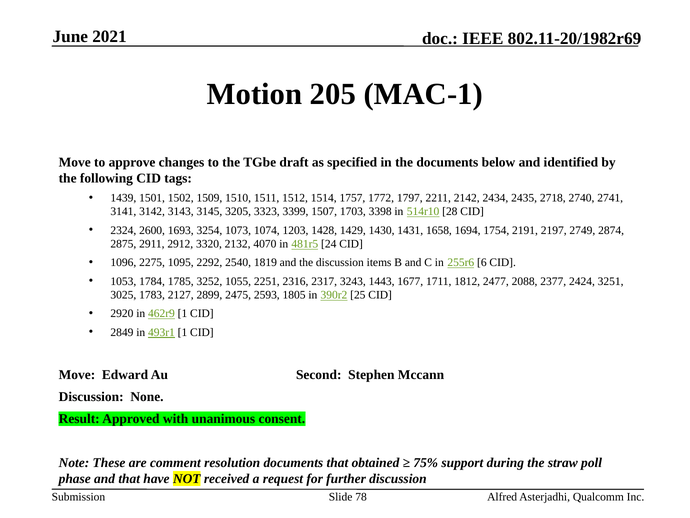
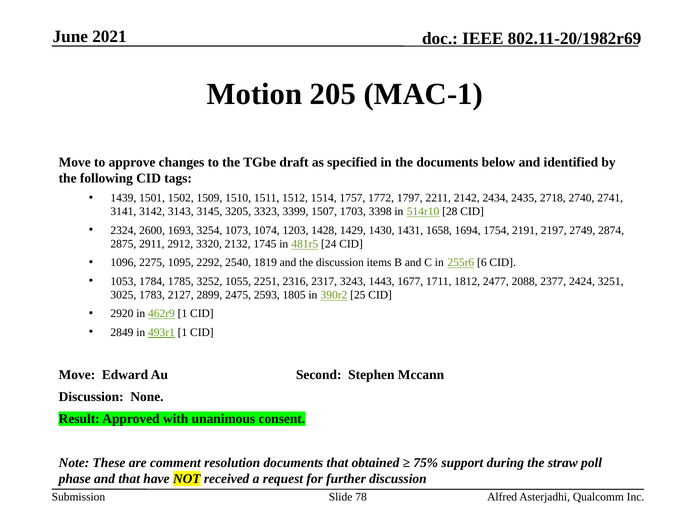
4070: 4070 -> 1745 (265, 244)
